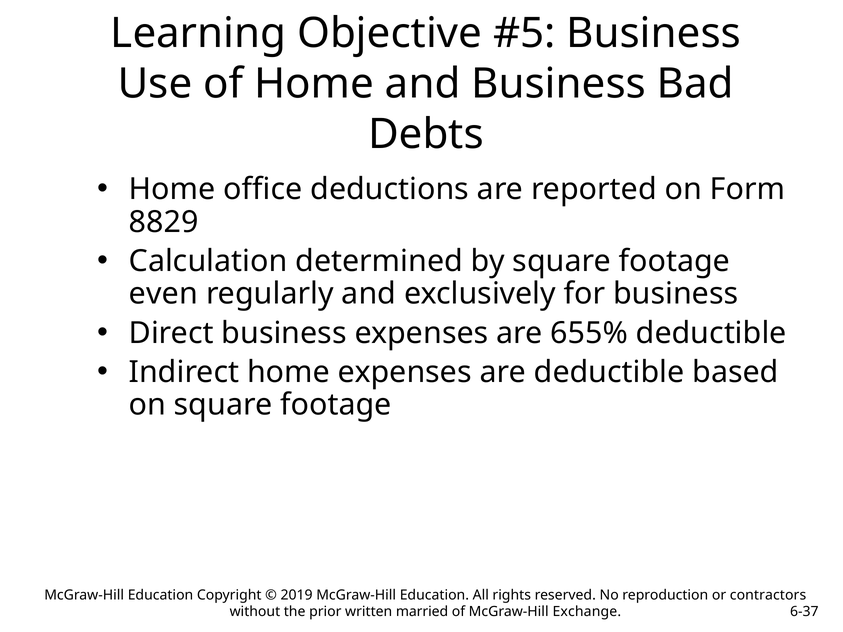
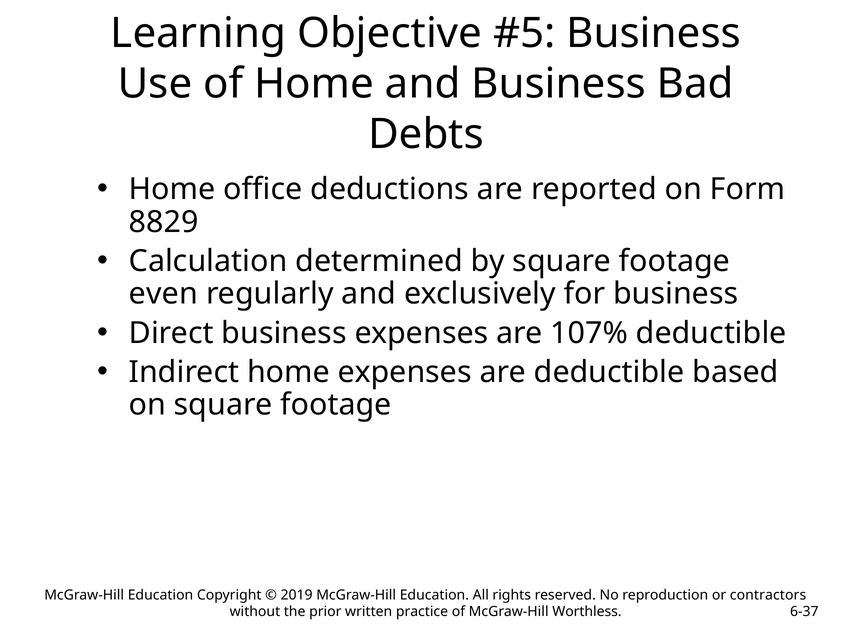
655%: 655% -> 107% (589, 333)
married: married -> practice (422, 612)
Exchange: Exchange -> Worthless (587, 612)
